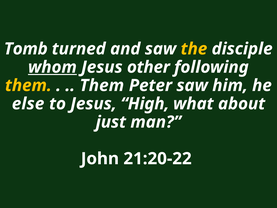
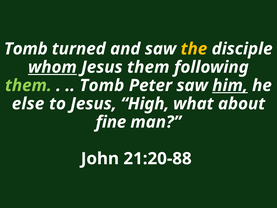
Jesus other: other -> them (148, 67)
them colour: yellow -> light green (28, 85)
Them: Them -> Tomb (102, 85)
him underline: none -> present (230, 85)
just: just -> fine (111, 122)
21:20-22: 21:20-22 -> 21:20-88 (158, 158)
